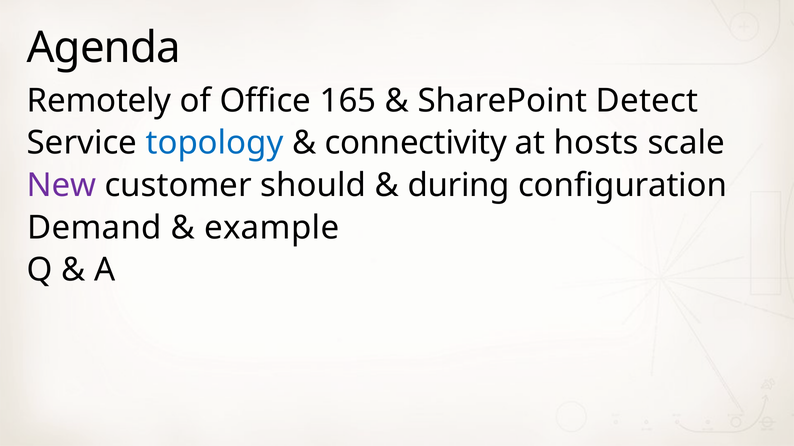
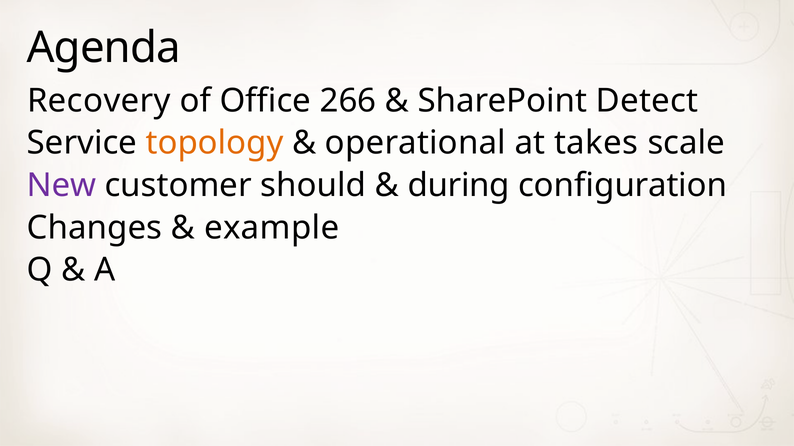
Remotely: Remotely -> Recovery (99, 101)
165: 165 -> 266 (348, 101)
topology colour: blue -> orange (215, 143)
connectivity: connectivity -> operational (415, 143)
hosts: hosts -> takes (596, 143)
Demand: Demand -> Changes (95, 228)
